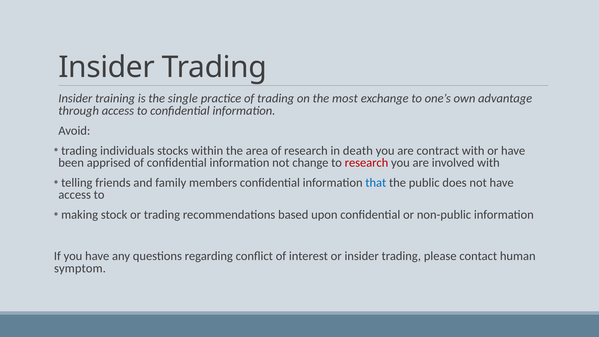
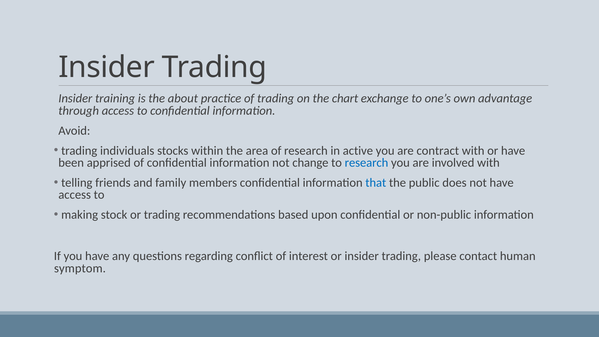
single: single -> about (183, 99)
most: most -> chart (345, 99)
death: death -> active (358, 151)
research colour: red -> blue (366, 163)
